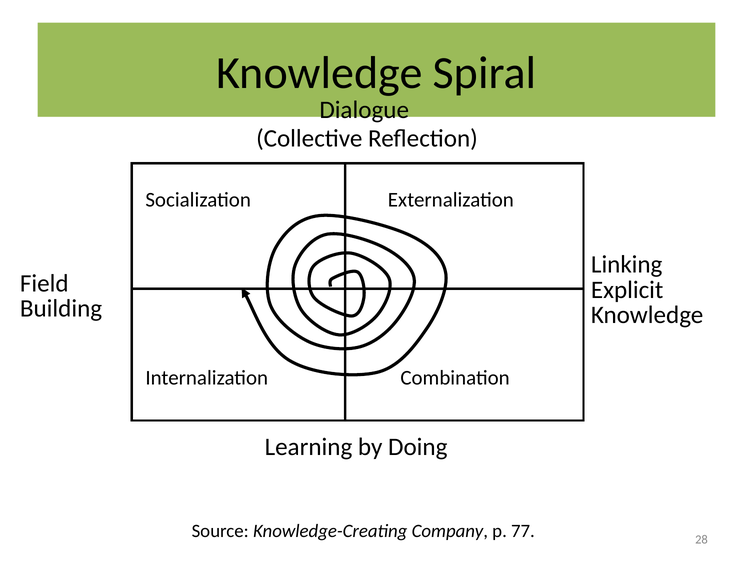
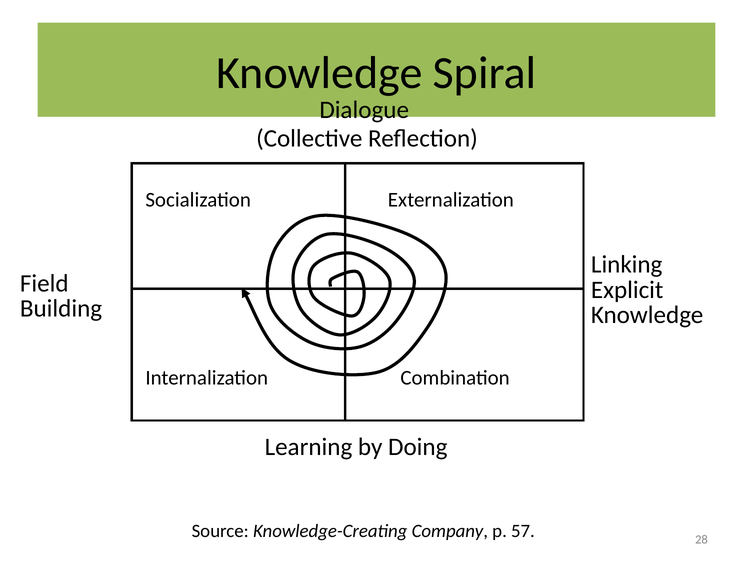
77: 77 -> 57 (523, 531)
